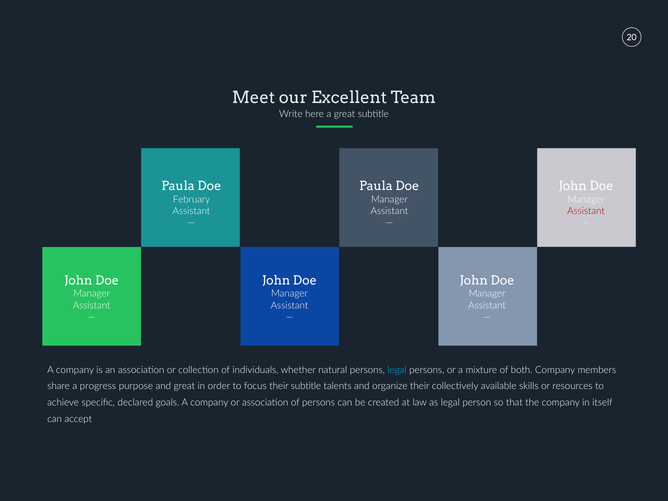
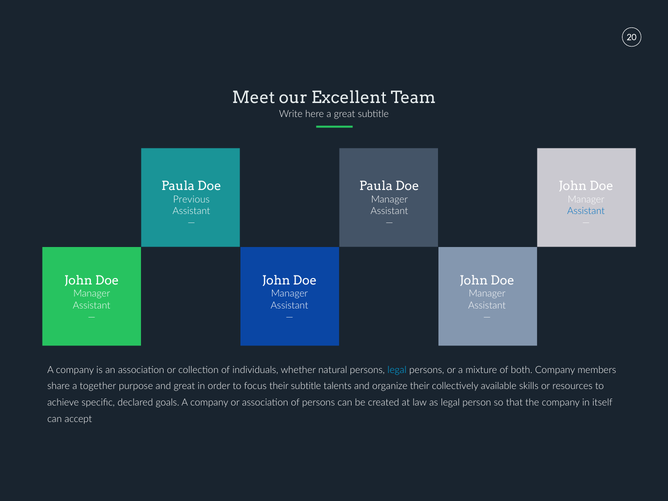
February: February -> Previous (191, 199)
Assistant colour: red -> blue (586, 211)
progress: progress -> together (98, 386)
